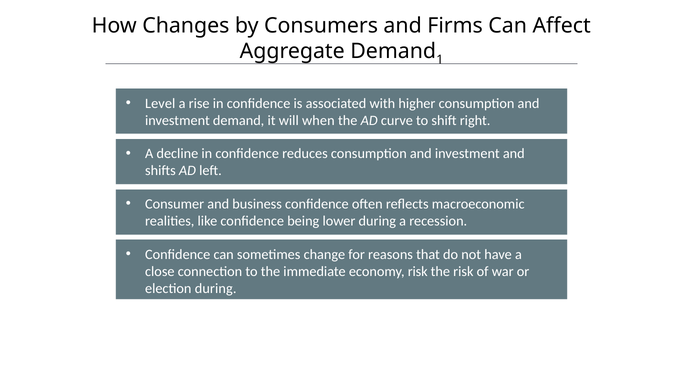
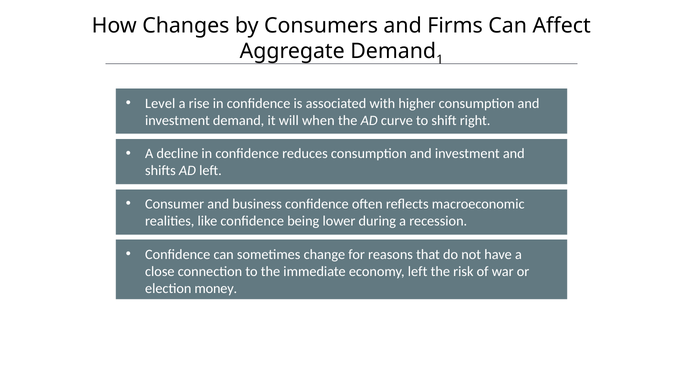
economy risk: risk -> left (418, 272)
election during: during -> money (216, 289)
